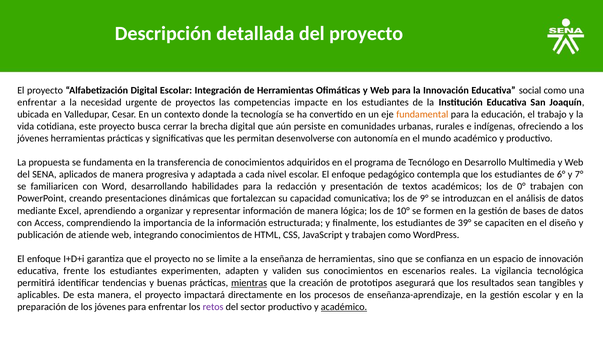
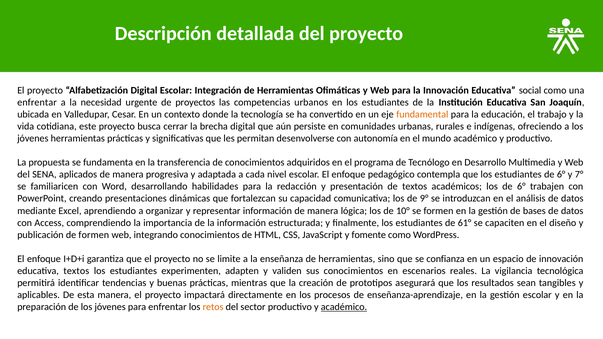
impacte: impacte -> urbanos (311, 102)
los de 0°: 0° -> 6° (521, 187)
39°: 39° -> 61° (465, 223)
de atiende: atiende -> formen (94, 235)
y trabajen: trabajen -> fomente (369, 235)
educativa frente: frente -> textos (76, 271)
mientras underline: present -> none (249, 283)
retos colour: purple -> orange (213, 307)
